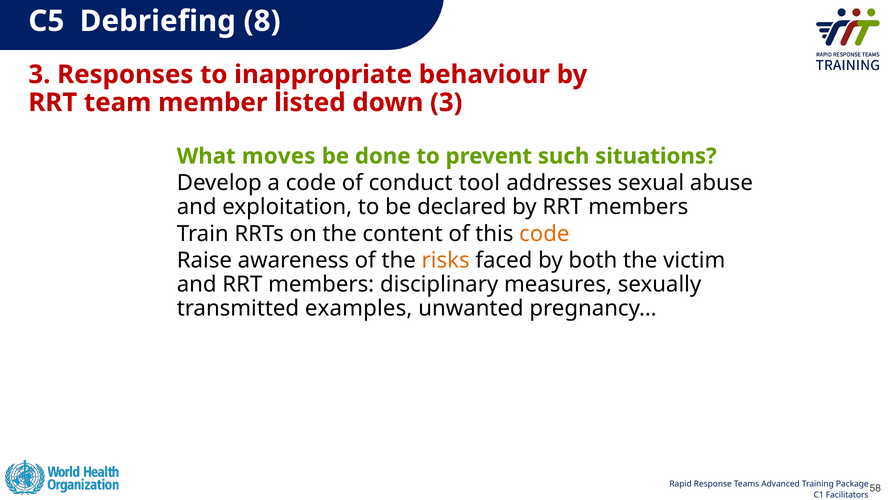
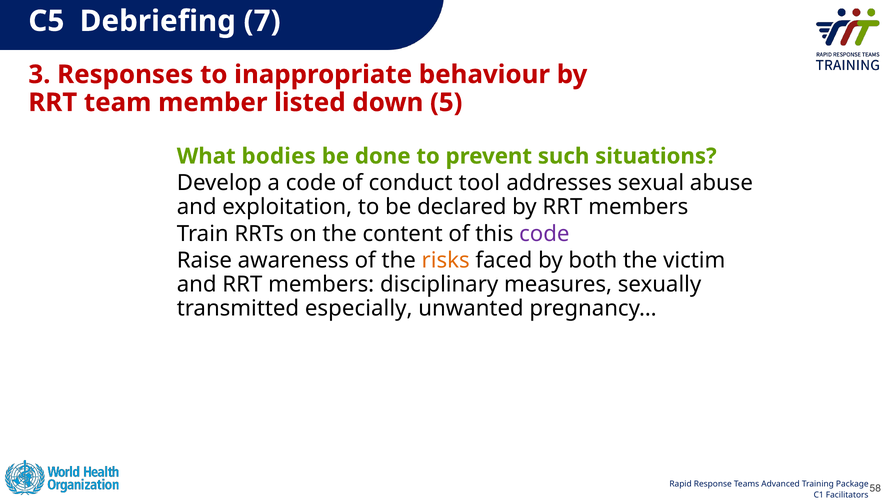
8: 8 -> 7 (262, 21)
down 3: 3 -> 5 (446, 103)
moves: moves -> bodies (279, 156)
code colour: orange -> purple (544, 234)
examples: examples -> especially (359, 309)
